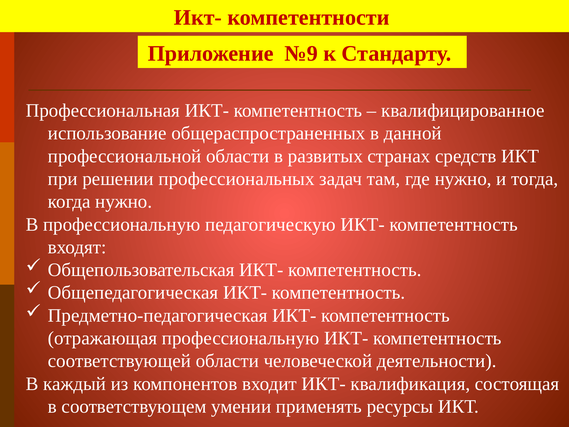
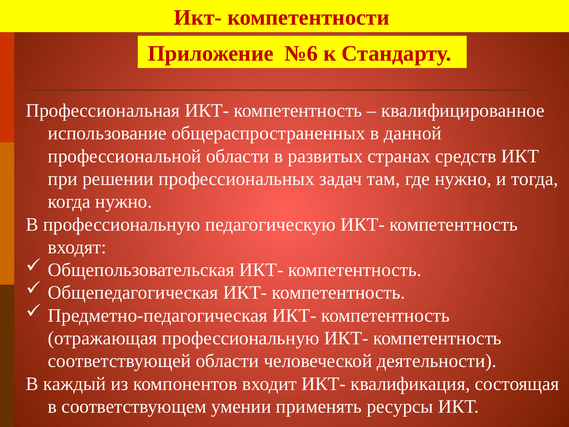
№9: №9 -> №6 (301, 53)
